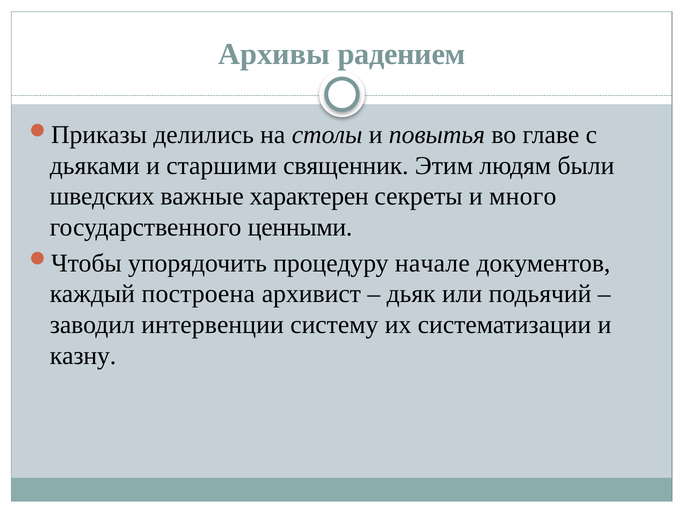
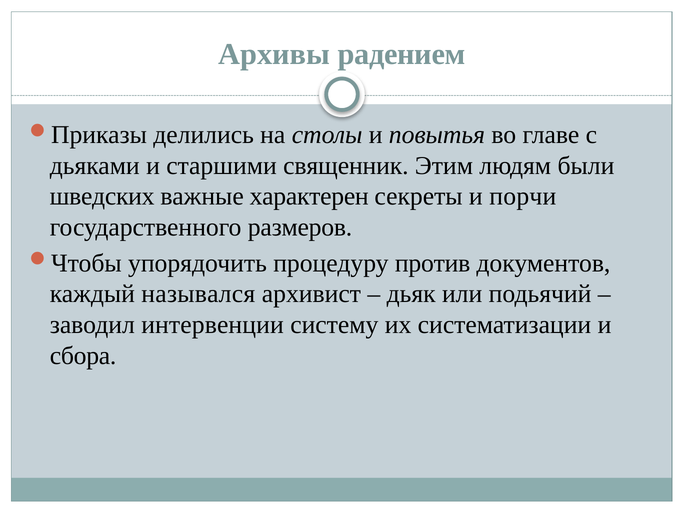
много: много -> порчи (523, 196)
ценными: ценными -> размеров (300, 227)
начале: начале -> против (433, 263)
построена: построена -> назывался (198, 294)
казну: казну -> сбора (83, 356)
